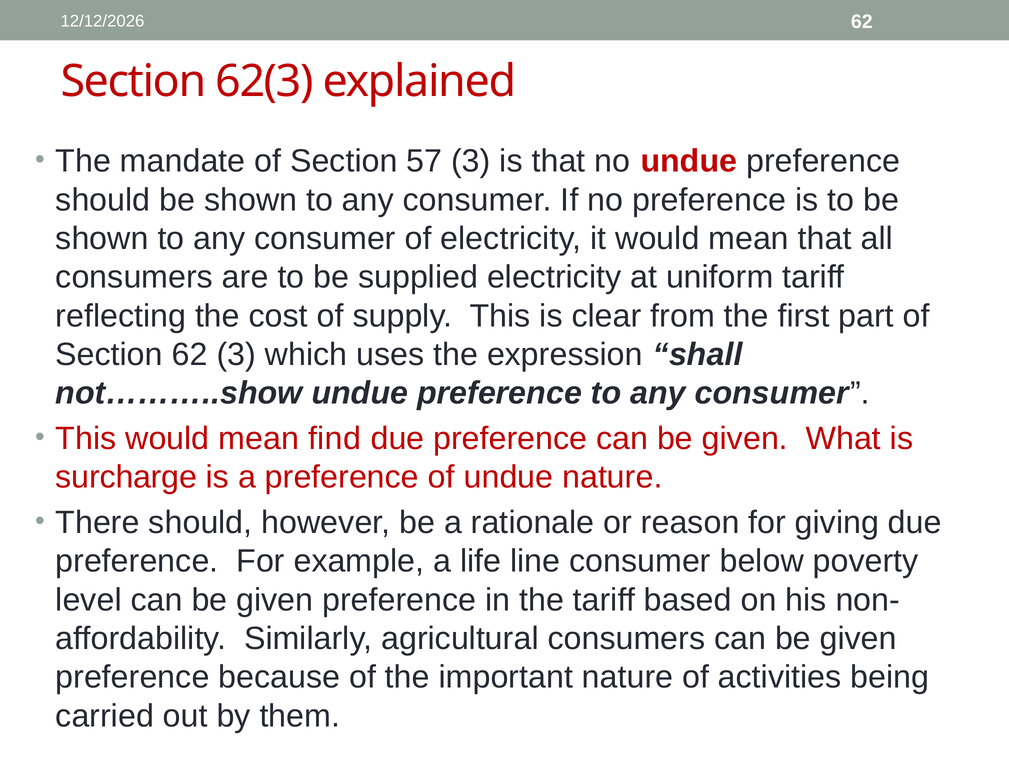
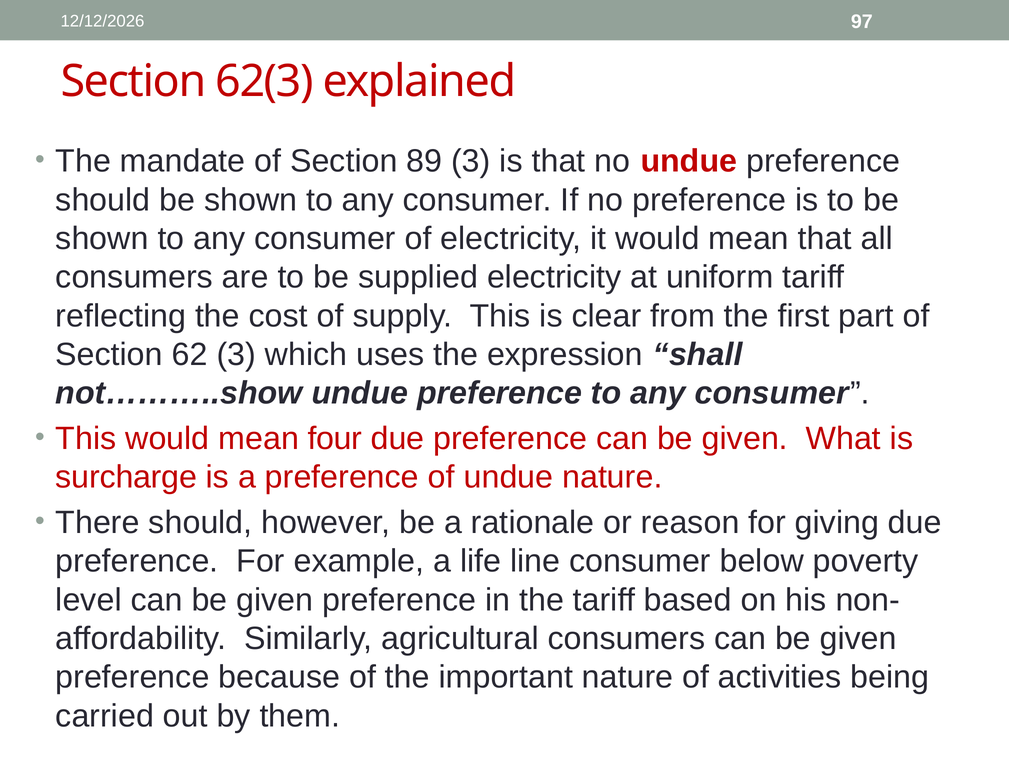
62: 62 -> 97 (862, 22)
57: 57 -> 89 (424, 161)
find: find -> four (335, 438)
